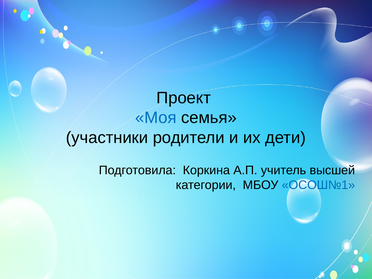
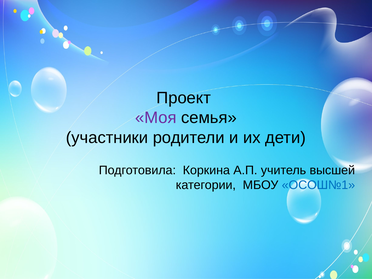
Моя colour: blue -> purple (156, 118)
